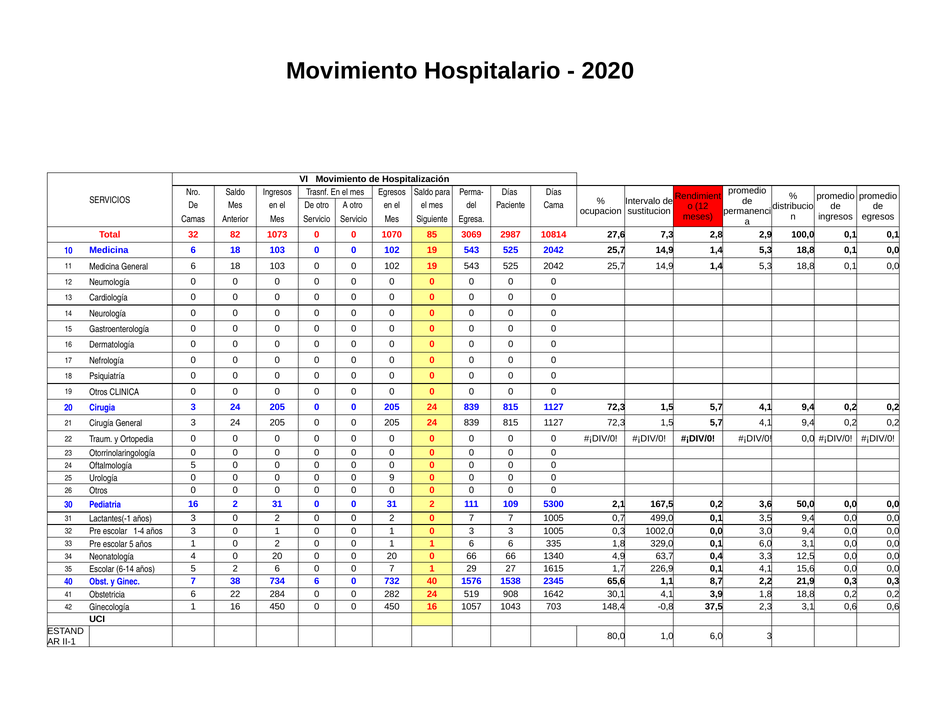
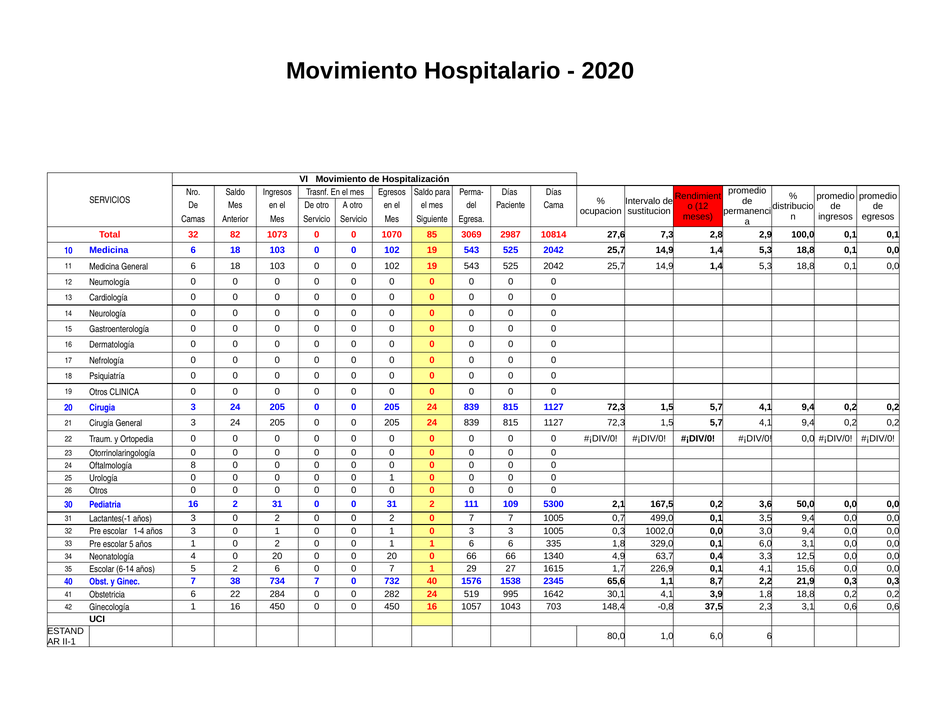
Oftalmología 5: 5 -> 8 (193, 465)
0 0 0 9: 9 -> 1 (392, 478)
734 6: 6 -> 7 (317, 582)
908: 908 -> 995 (511, 594)
6,0 3: 3 -> 6 (769, 637)
